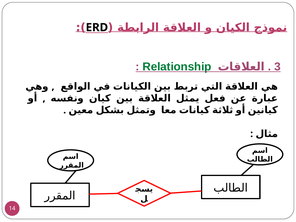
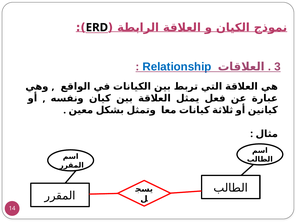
Relationship colour: green -> blue (177, 67)
